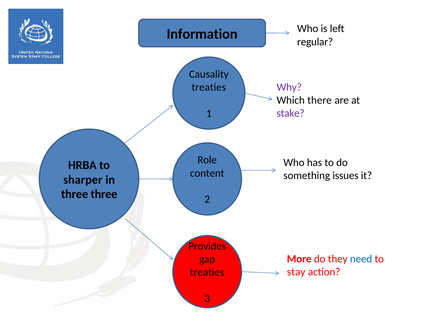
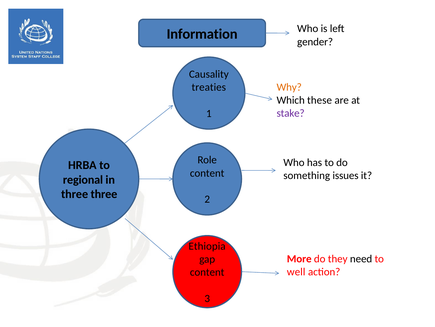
regular: regular -> gender (315, 42)
Why colour: purple -> orange (289, 87)
there: there -> these (320, 100)
sharper: sharper -> regional (83, 179)
Provides: Provides -> Ethiopia (207, 246)
need colour: blue -> black (361, 258)
stay: stay -> well (296, 271)
treaties: treaties -> content (207, 272)
